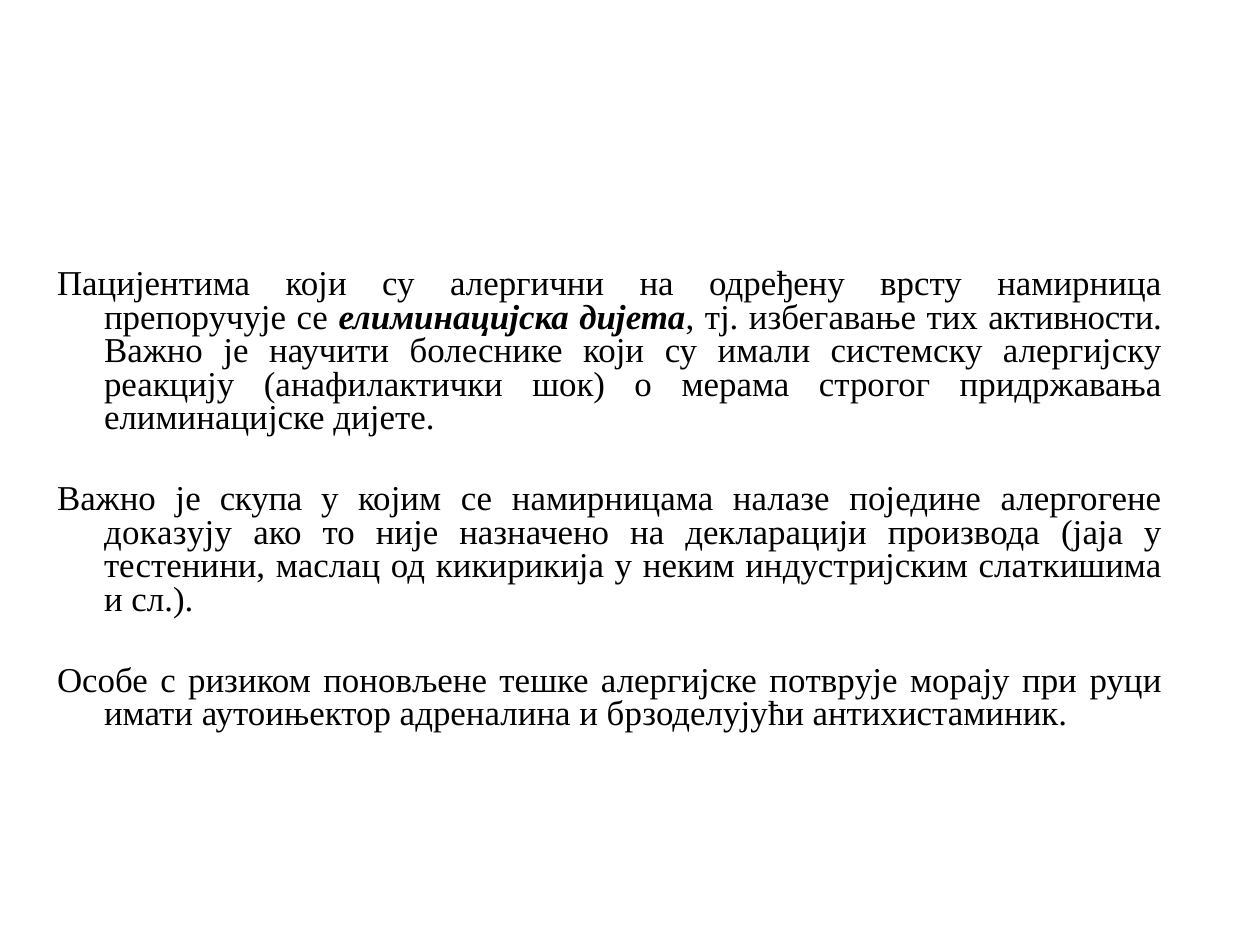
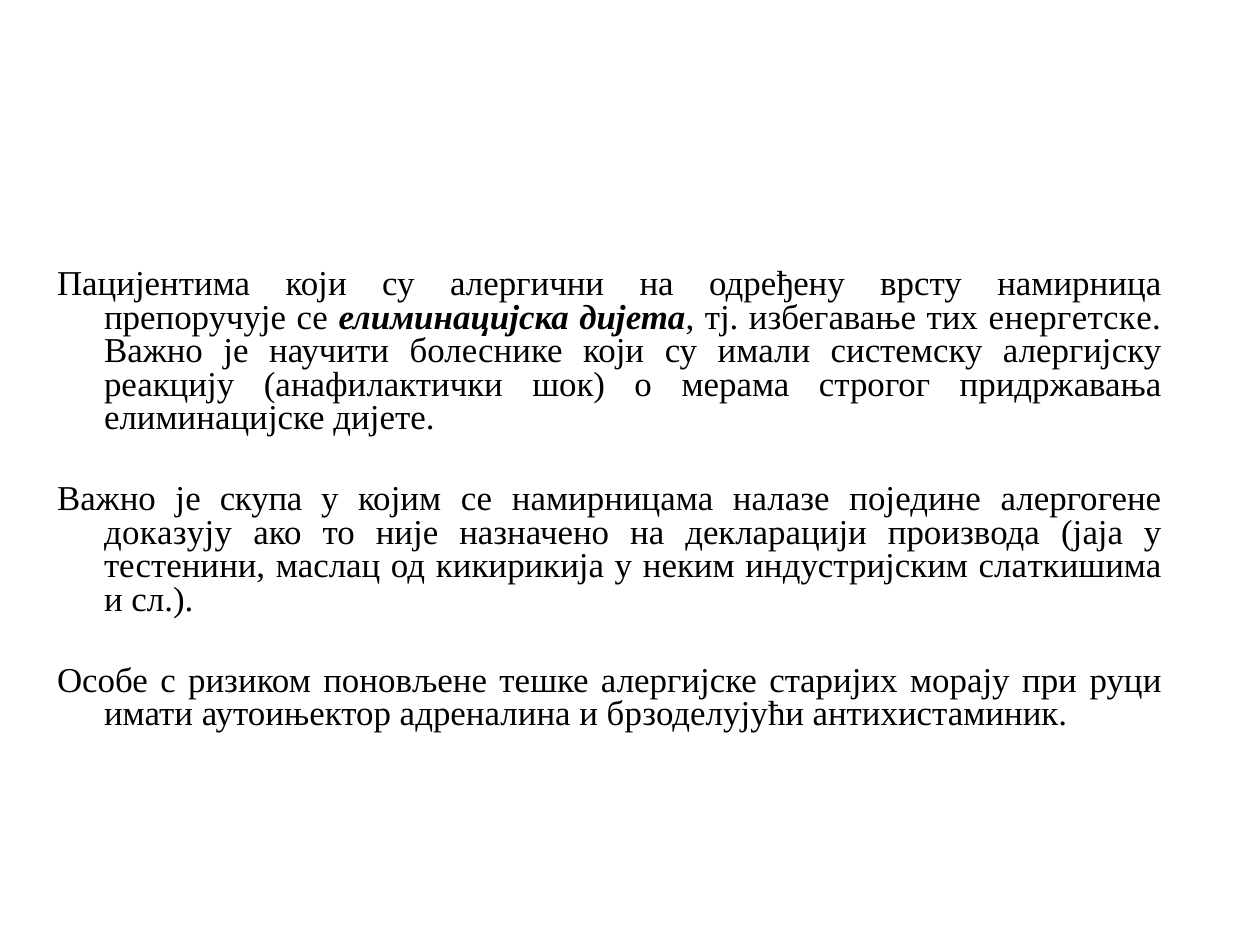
активности: активности -> енергетске (1075, 318)
потврује: потврује -> старијих (833, 681)
